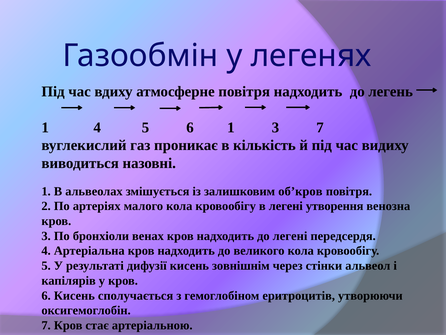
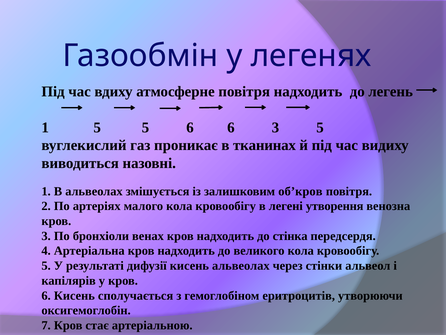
1 4: 4 -> 5 (97, 127)
6 1: 1 -> 6 (231, 127)
3 7: 7 -> 5 (320, 127)
кількість: кількість -> тканинах (264, 145)
до легені: легені -> стінка (290, 236)
кисень зовнішнім: зовнішнім -> альвеолах (241, 265)
